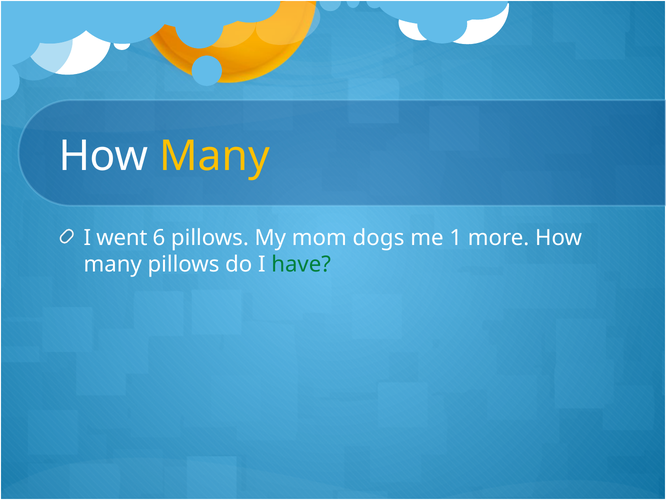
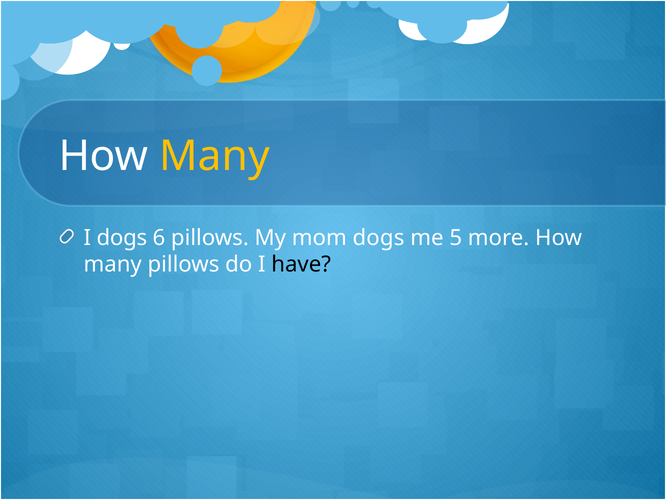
I went: went -> dogs (122, 238)
1: 1 -> 5 (456, 238)
have colour: green -> black (301, 264)
